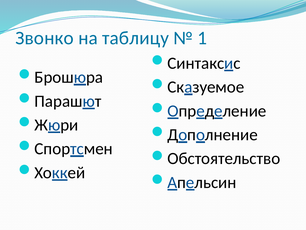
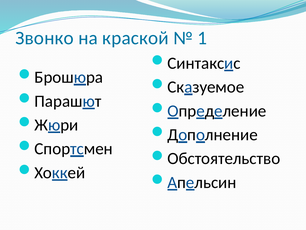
таблицу: таблицу -> краской (136, 38)
